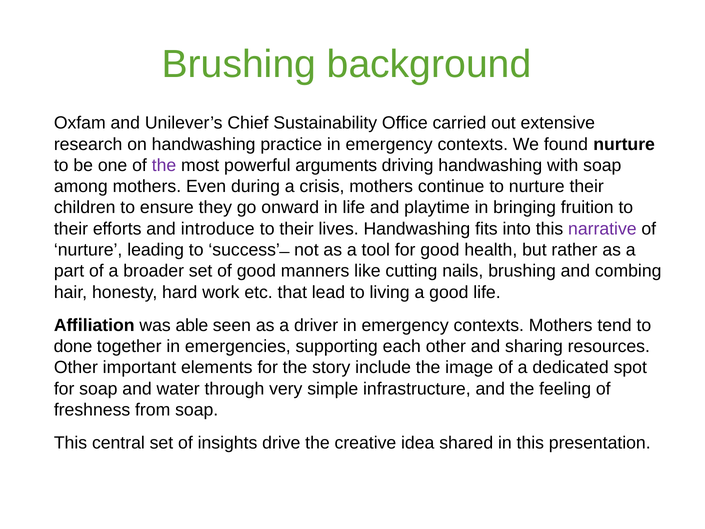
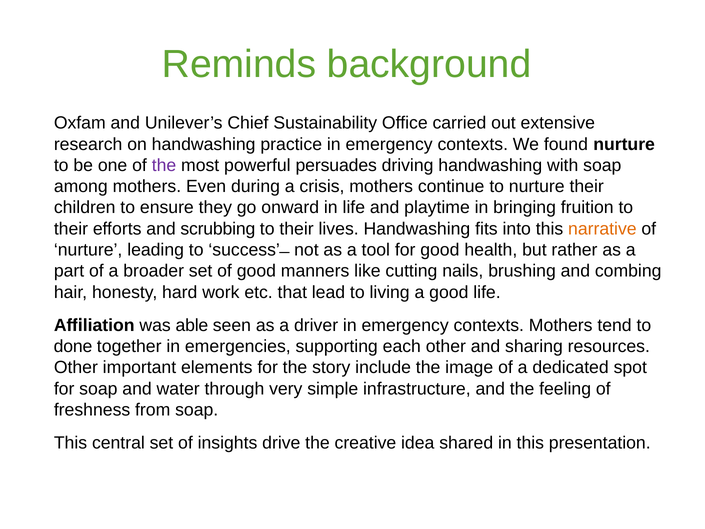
Brushing: Brushing -> Reminds (239, 64)
arguments: arguments -> persuades (336, 165)
introduce: introduce -> scrubbing (218, 229)
narrative colour: purple -> orange (602, 229)
